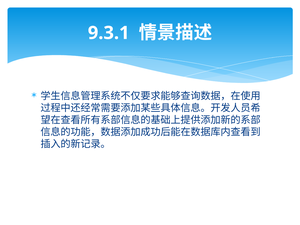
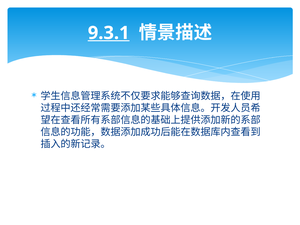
9.3.1 underline: none -> present (109, 33)
